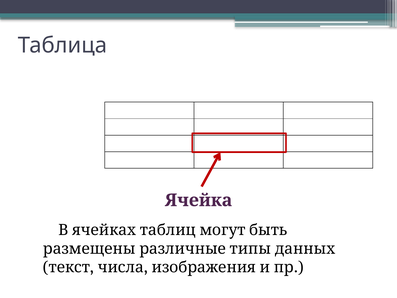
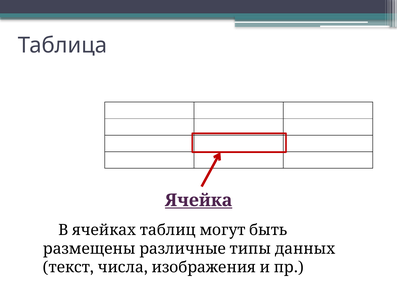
Ячейка underline: none -> present (199, 200)
